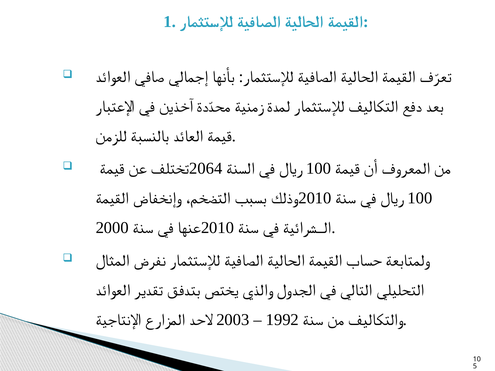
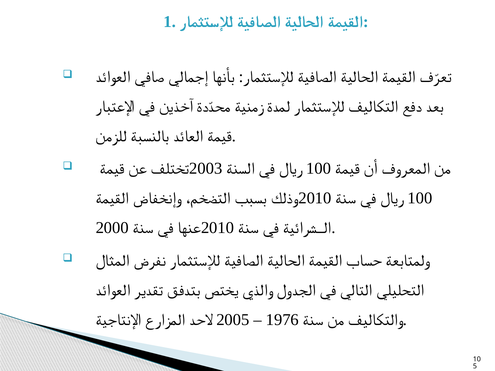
2064: 2064 -> 2003 (206, 169)
2003: 2003 -> 2005 (233, 320)
1992: 1992 -> 1976 (282, 320)
